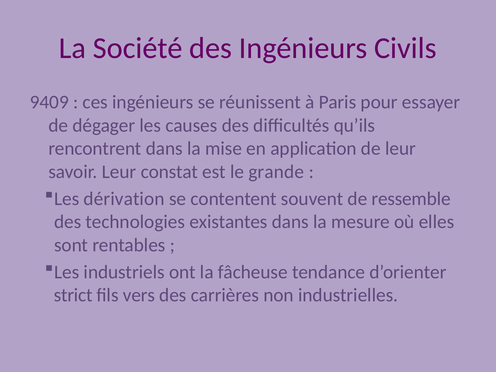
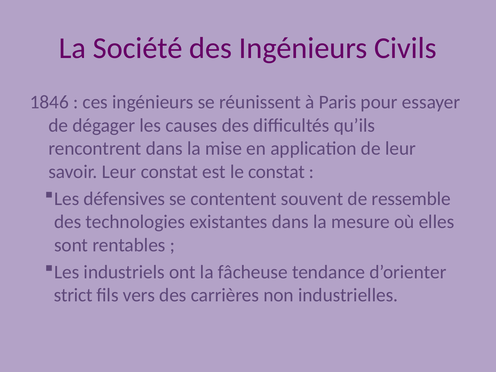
9409: 9409 -> 1846 (49, 102)
le grande: grande -> constat (276, 172)
dérivation: dérivation -> défensives (124, 199)
